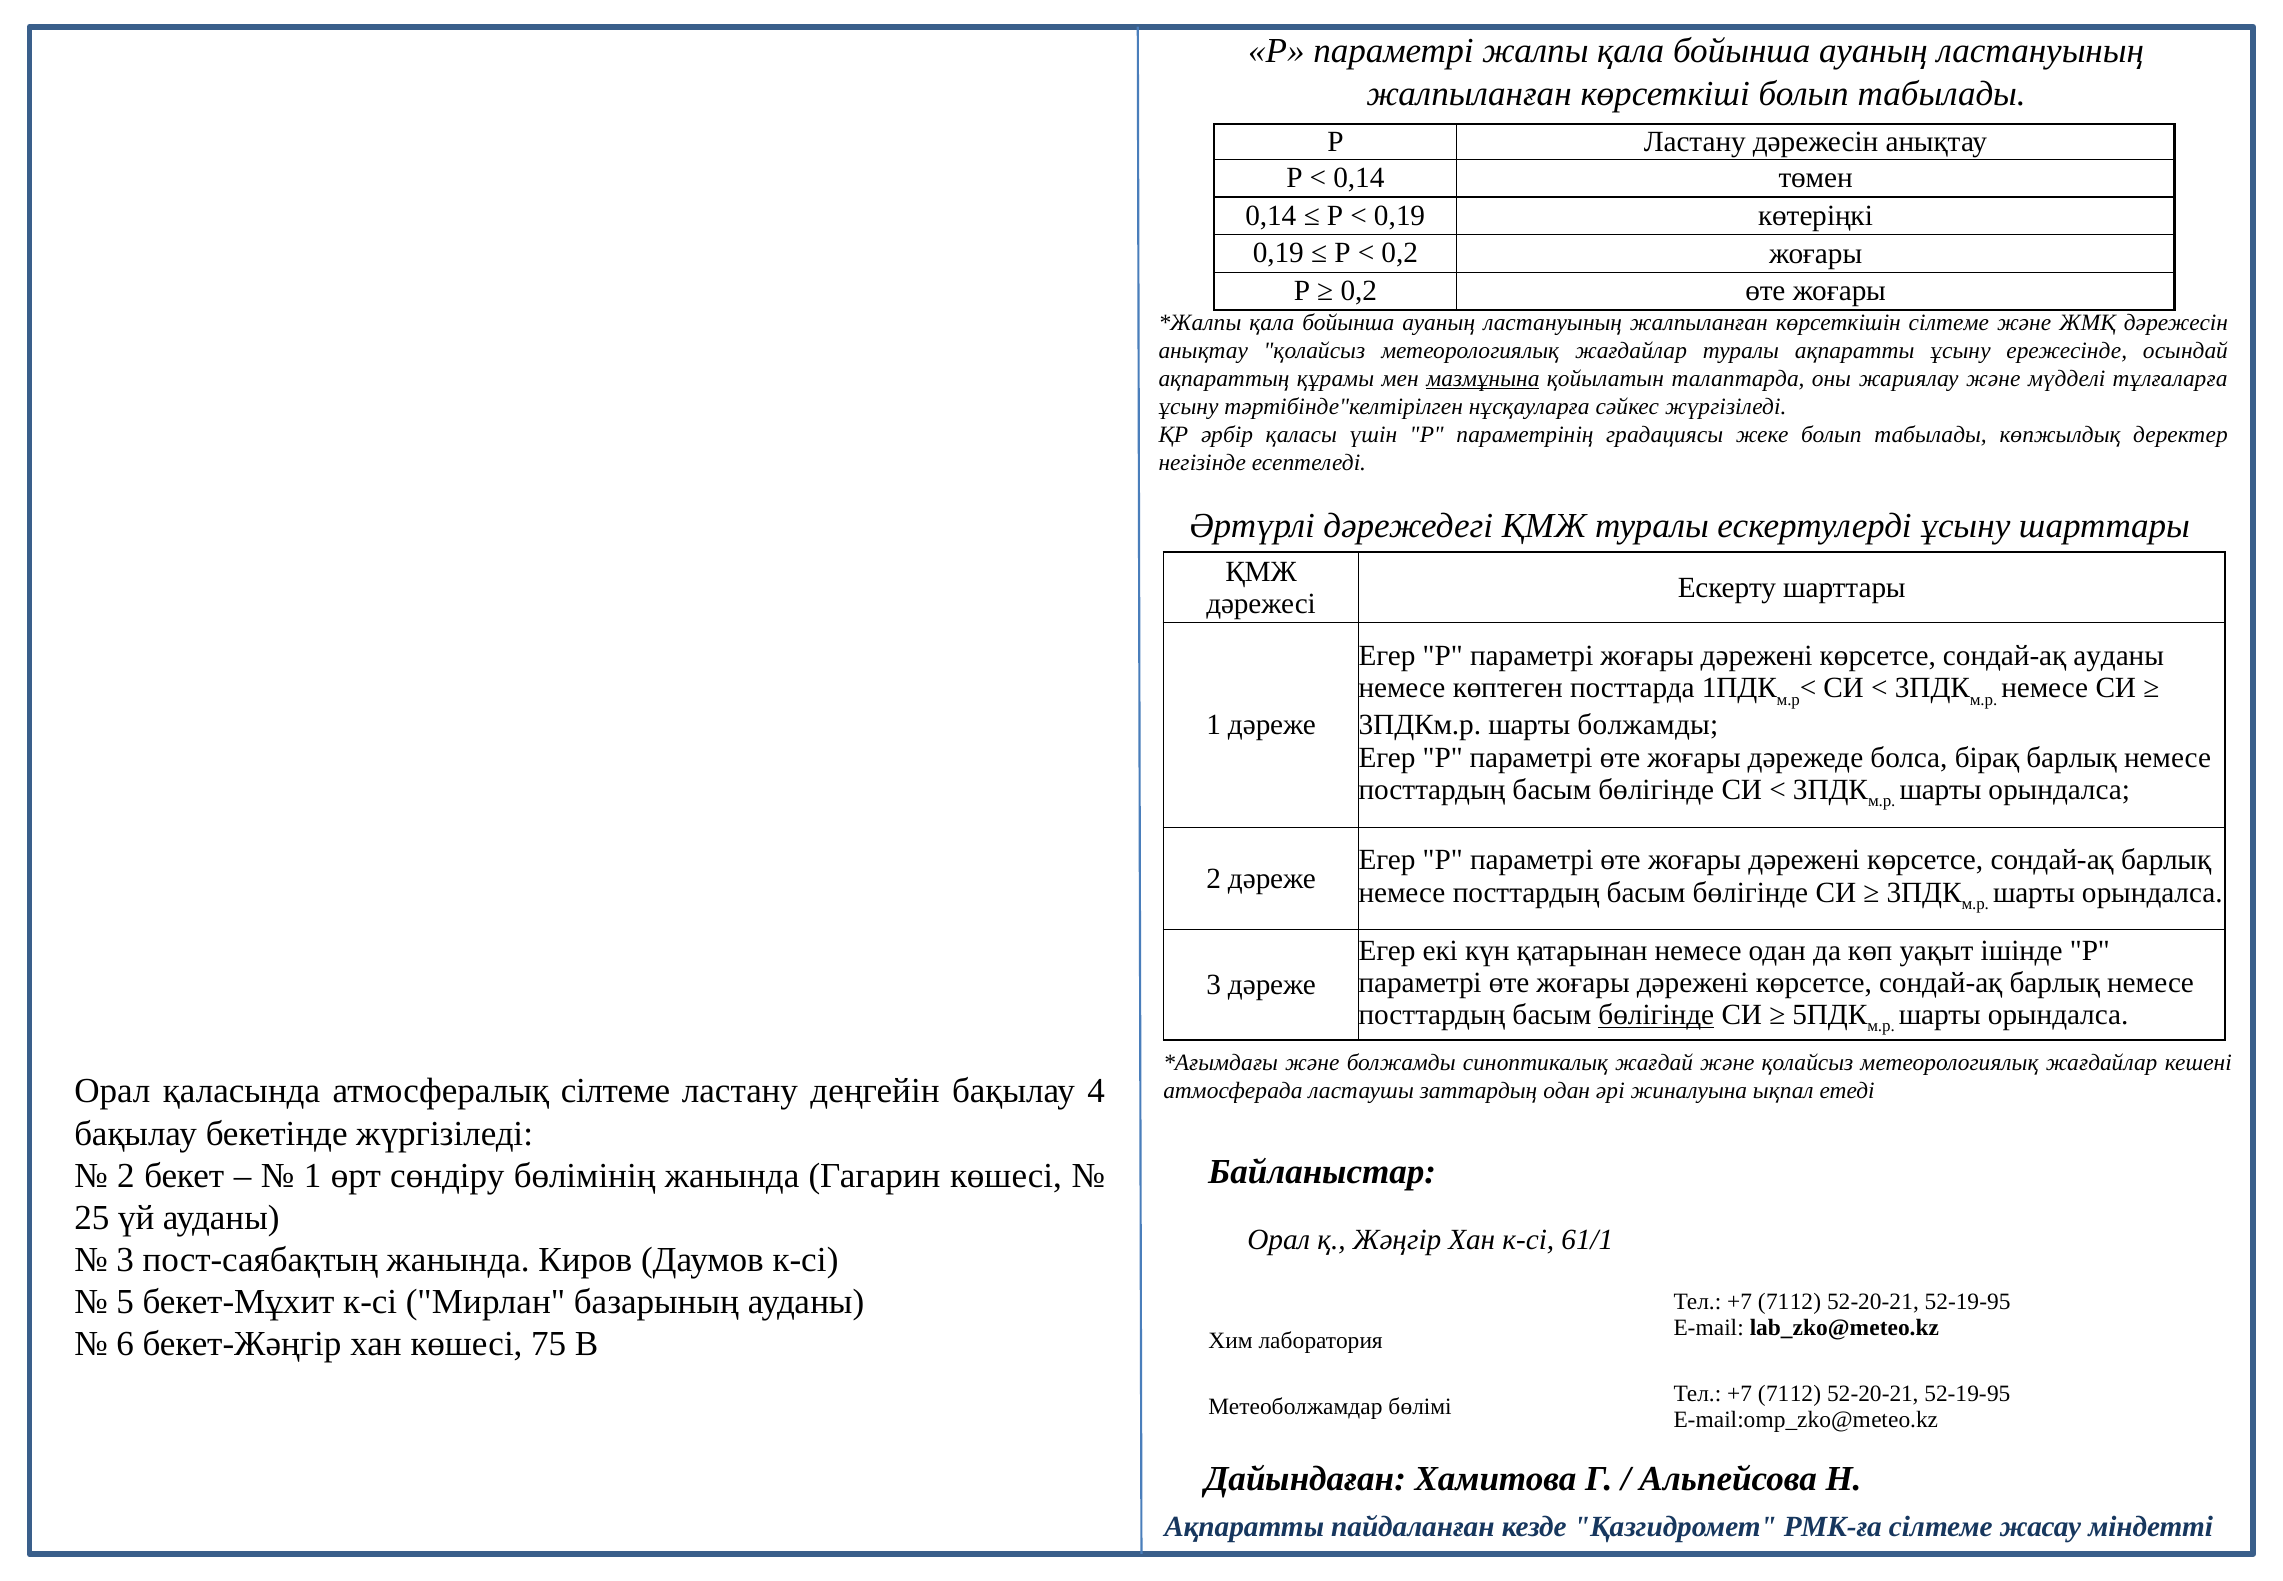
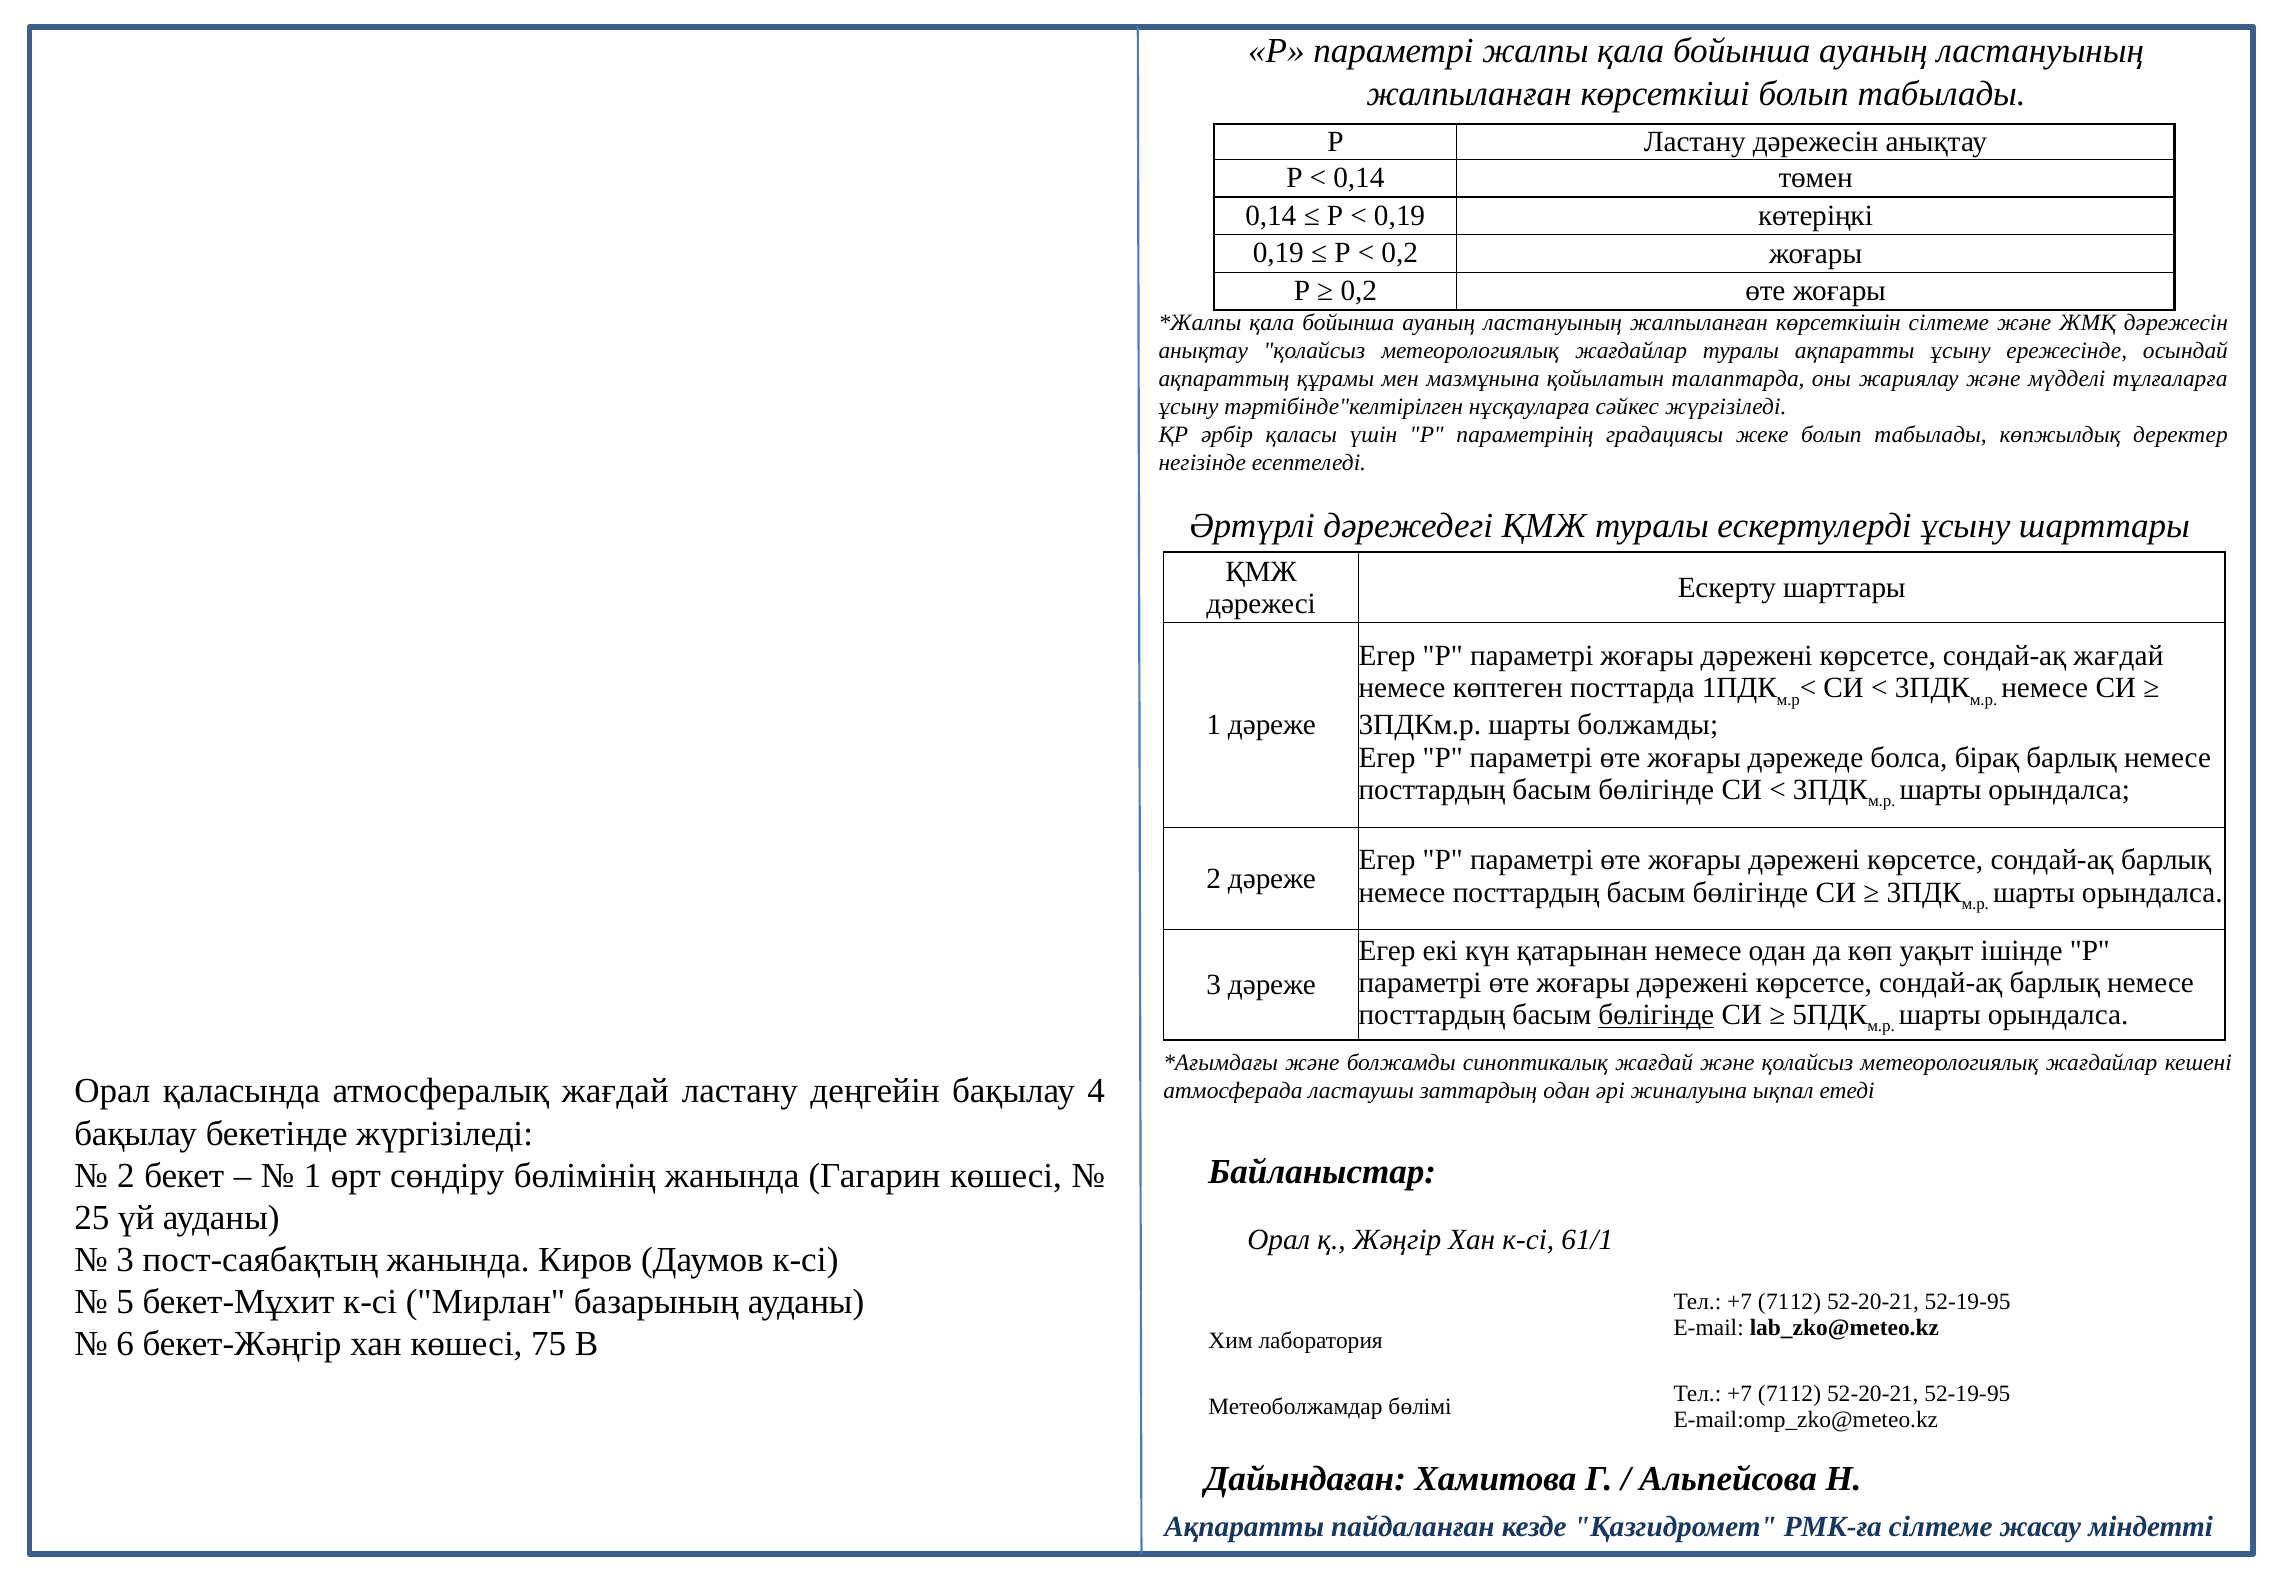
мазмұнына underline: present -> none (1483, 378)
сондай-ақ ауданы: ауданы -> жағдай (2119, 656)
атмосфералық сілтеме: сілтеме -> жағдай (615, 1091)
